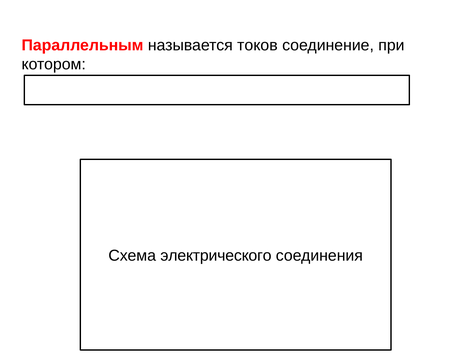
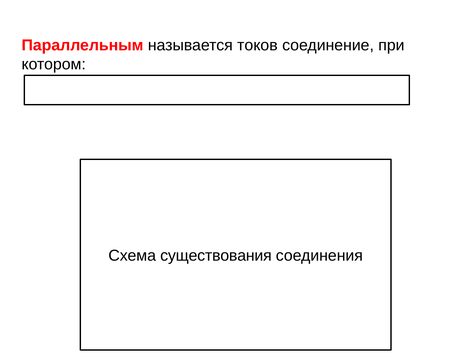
электрического: электрического -> существования (216, 256)
